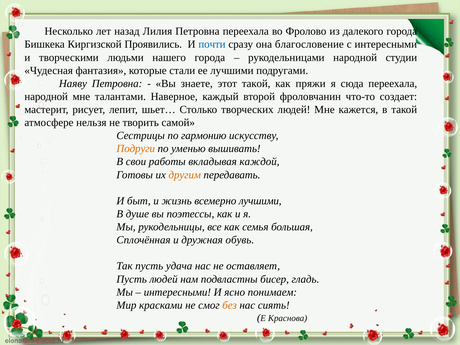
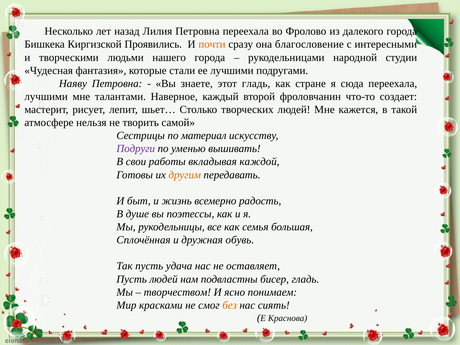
почти colour: blue -> orange (212, 44)
этот такой: такой -> гладь (256, 84)
пряжи: пряжи -> стране (311, 84)
народной: народной -> лучшими (46, 97)
гармонию: гармонию -> материал (204, 136)
Подруги colour: orange -> purple (136, 149)
всемерно лучшими: лучшими -> радость (260, 201)
интересными: интересными -> творчеством (177, 292)
